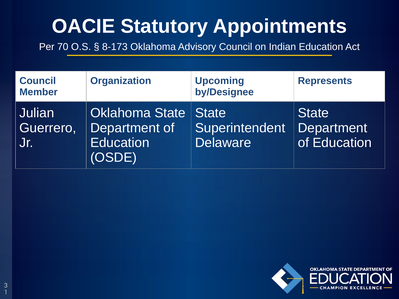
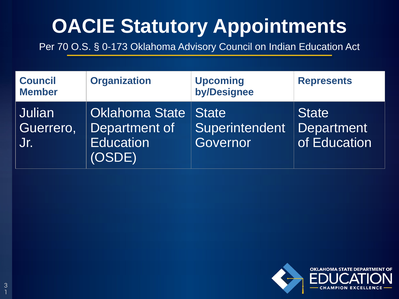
8-173: 8-173 -> 0-173 (115, 47)
Delaware: Delaware -> Governor (223, 143)
